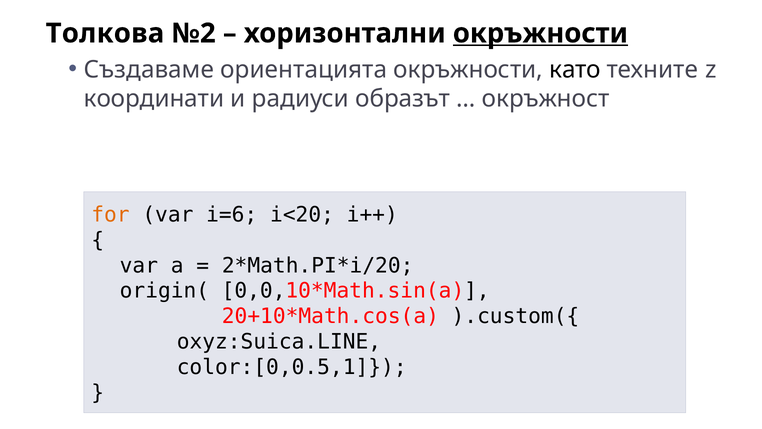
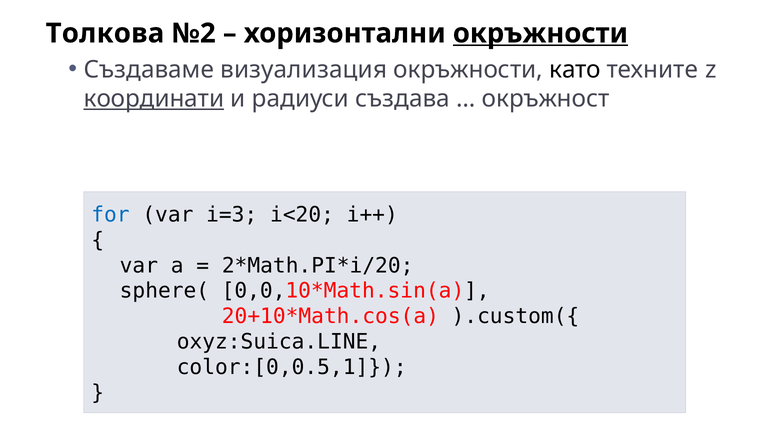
ориентацията: ориентацията -> визуализация (304, 69)
координати underline: none -> present (154, 99)
образът: образът -> създава (403, 99)
for colour: orange -> blue (110, 214)
i=6: i=6 -> i=3 (232, 214)
origin(: origin( -> sphere( (164, 291)
